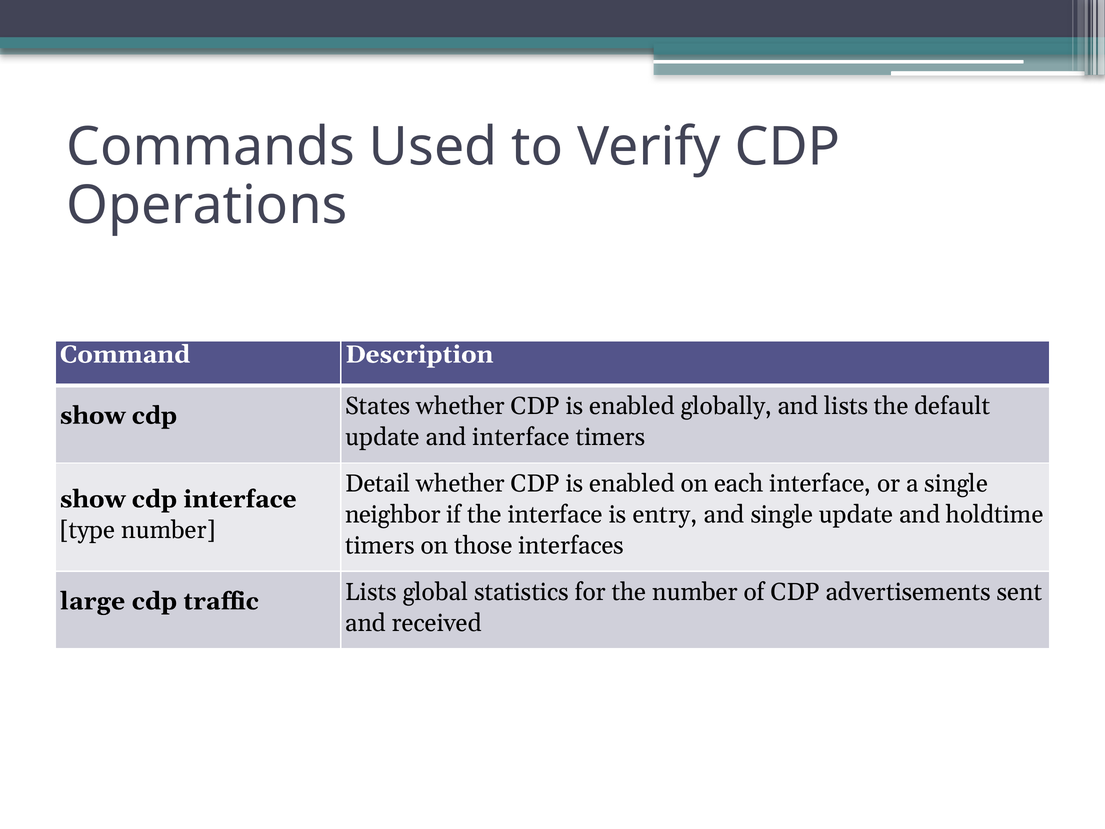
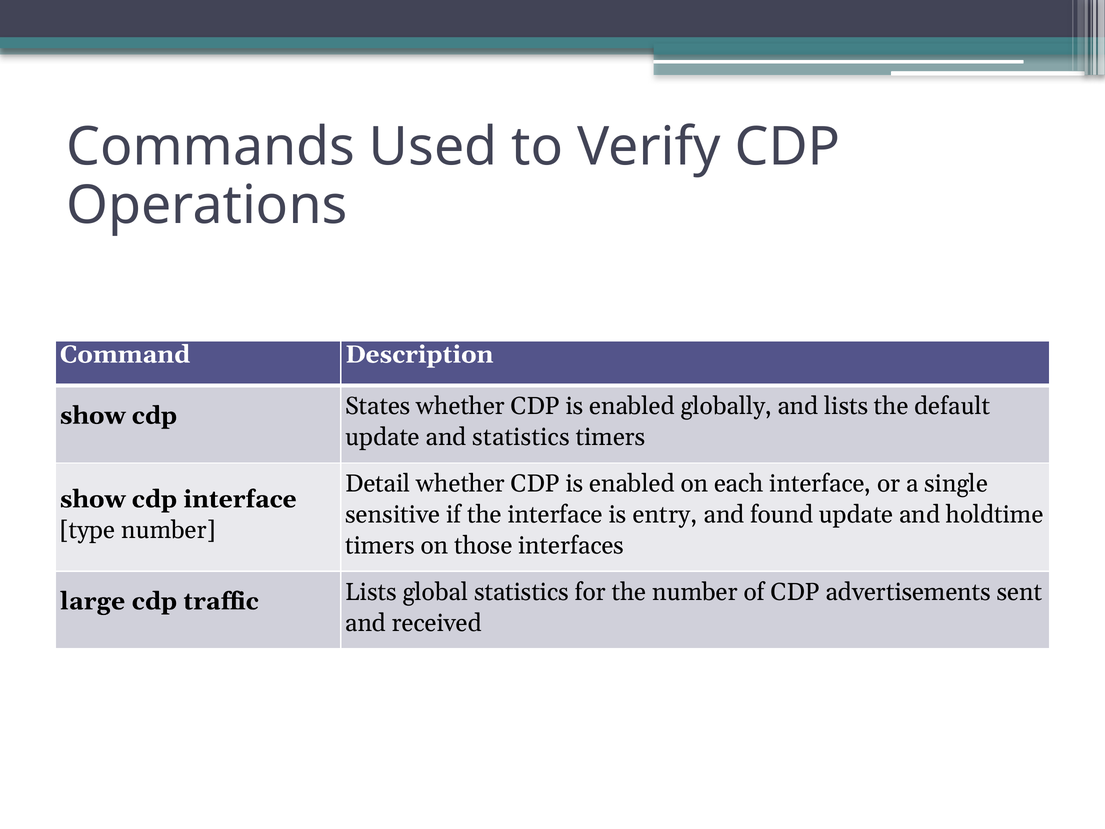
and interface: interface -> statistics (521, 437)
neighbor: neighbor -> sensitive (393, 515)
and single: single -> found (782, 515)
